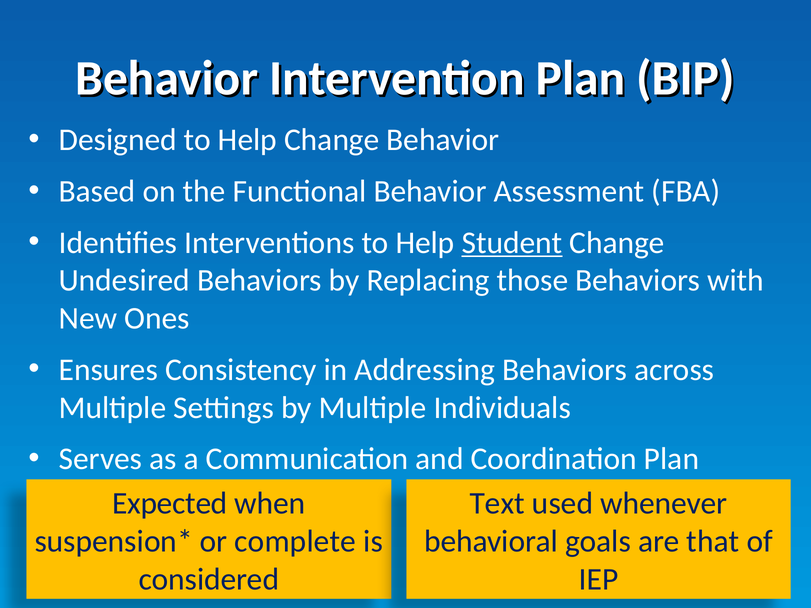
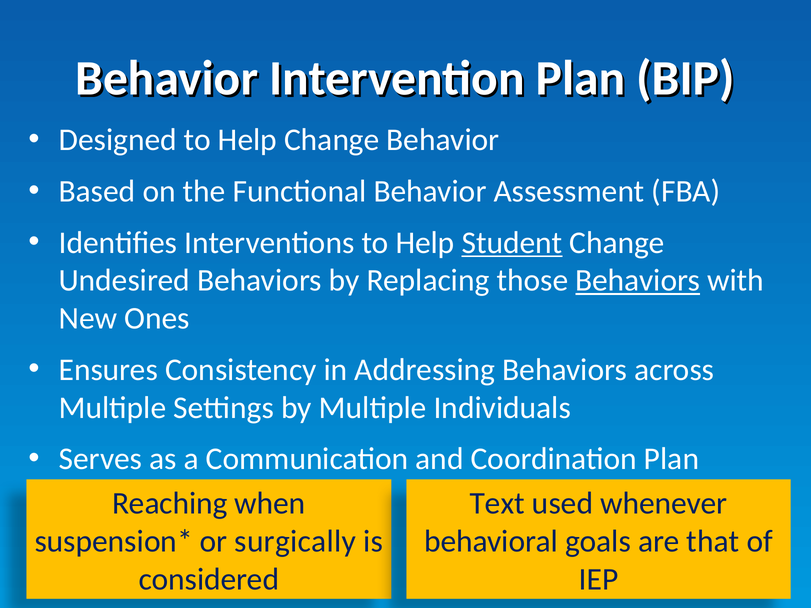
Behaviors underline: none -> present (638, 281)
Expected: Expected -> Reaching (170, 504)
complete: complete -> surgically (295, 542)
